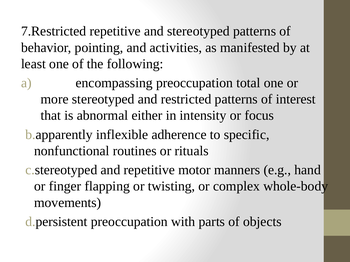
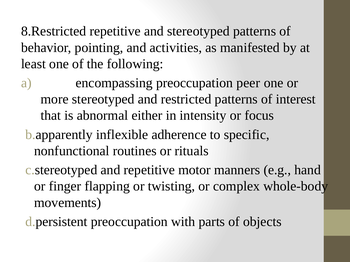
7.Restricted: 7.Restricted -> 8.Restricted (54, 31)
total: total -> peer (248, 83)
